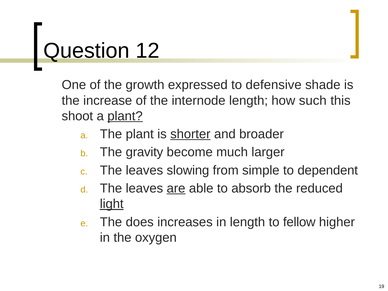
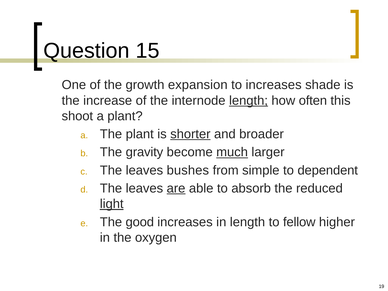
12: 12 -> 15 (148, 51)
expressed: expressed -> expansion (198, 85)
to defensive: defensive -> increases (274, 85)
length underline: none -> present (249, 100)
such: such -> often (313, 100)
plant underline: present -> none (125, 116)
much underline: none -> present (232, 152)
slowing: slowing -> bushes (188, 170)
does: does -> good (140, 222)
